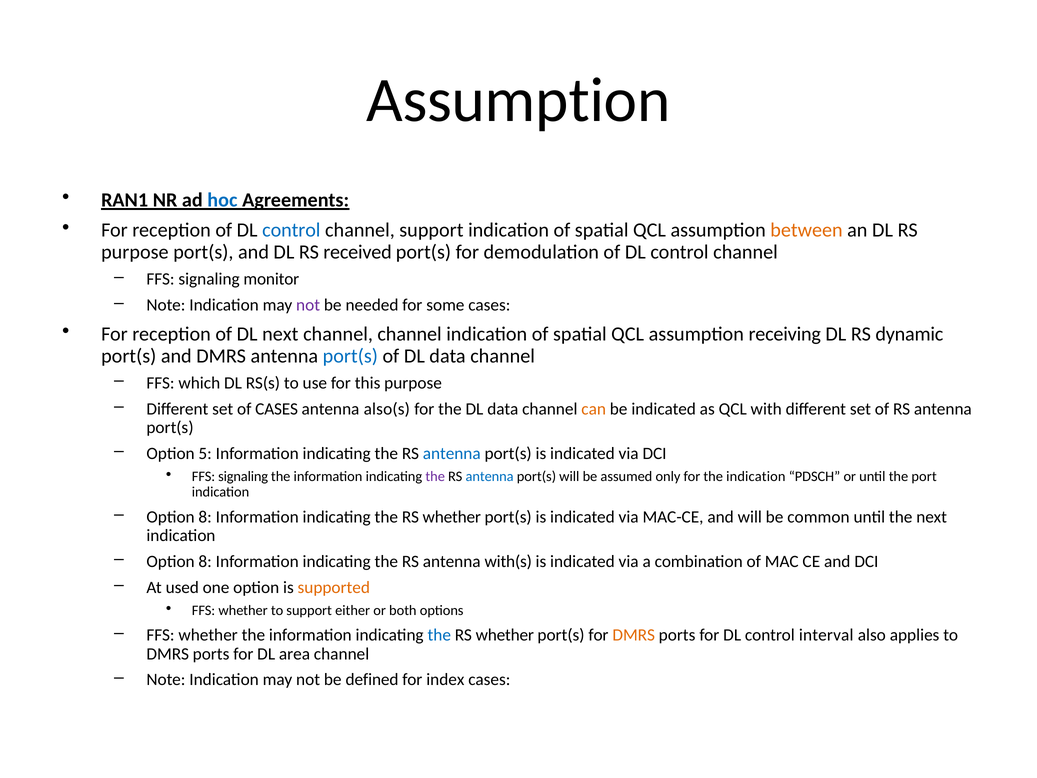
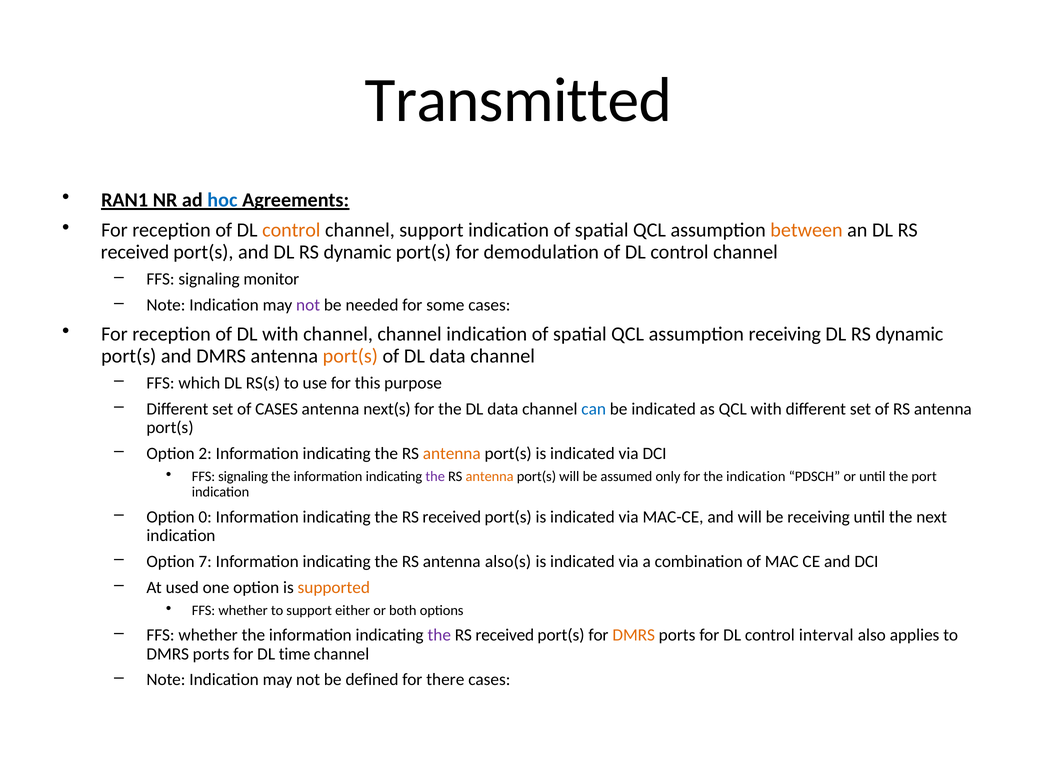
Assumption: Assumption -> Transmitted (519, 100)
control colour: blue -> orange (291, 230)
purpose: purpose -> received (135, 252)
and DL RS received: received -> dynamic (358, 252)
DL next: next -> with (280, 334)
port(s colour: blue -> orange (350, 356)
also(s: also(s -> next(s (387, 409)
can colour: orange -> blue (594, 409)
5: 5 -> 2 (205, 453)
antenna colour: blue -> orange (452, 453)
antenna colour: blue -> orange (490, 476)
8: 8 -> 0 (205, 517)
whether: whether -> received (452, 517)
be common: common -> receiving (819, 517)
8: 8 -> 7 (205, 561)
with(s: with(s -> also(s (508, 561)
the colour: blue -> purple (439, 635)
whether: whether -> received (505, 635)
area: area -> time (295, 654)
index: index -> there (445, 680)
